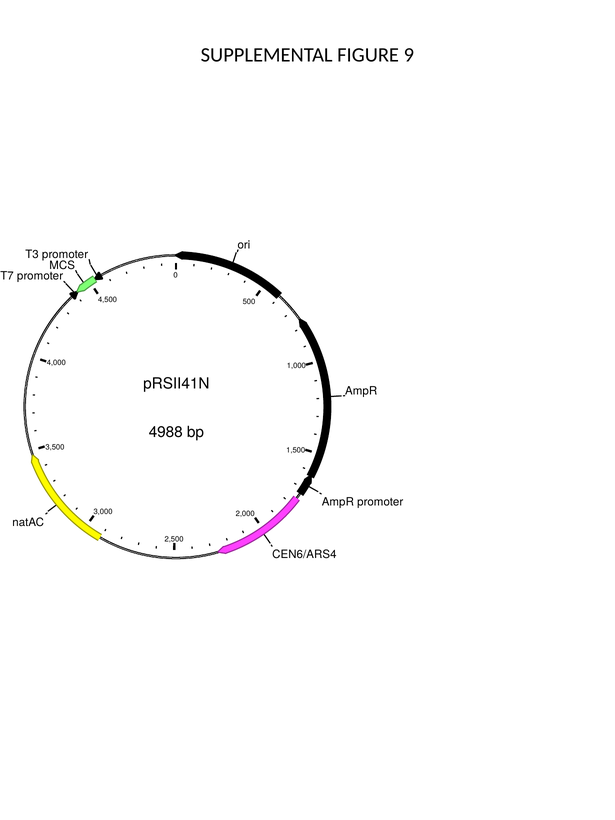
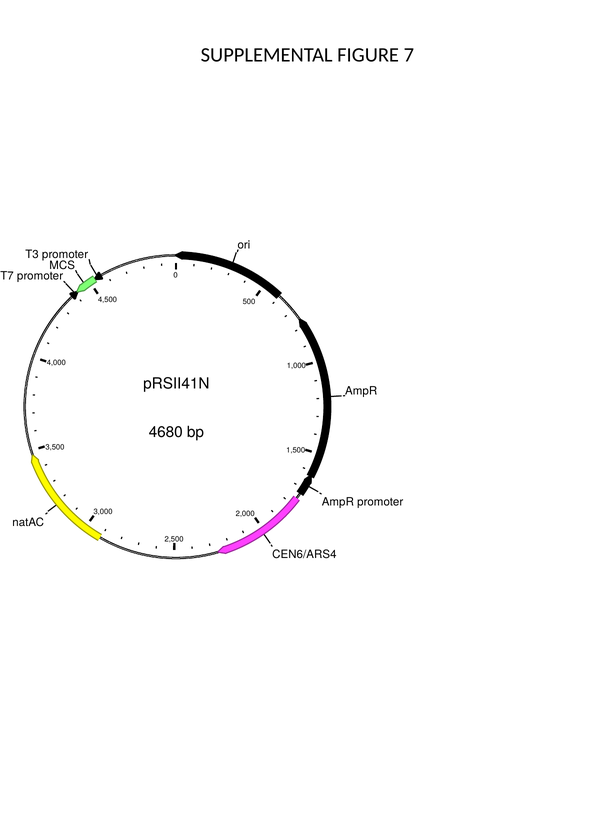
9: 9 -> 7 (409, 55)
4988: 4988 -> 4680 (166, 432)
